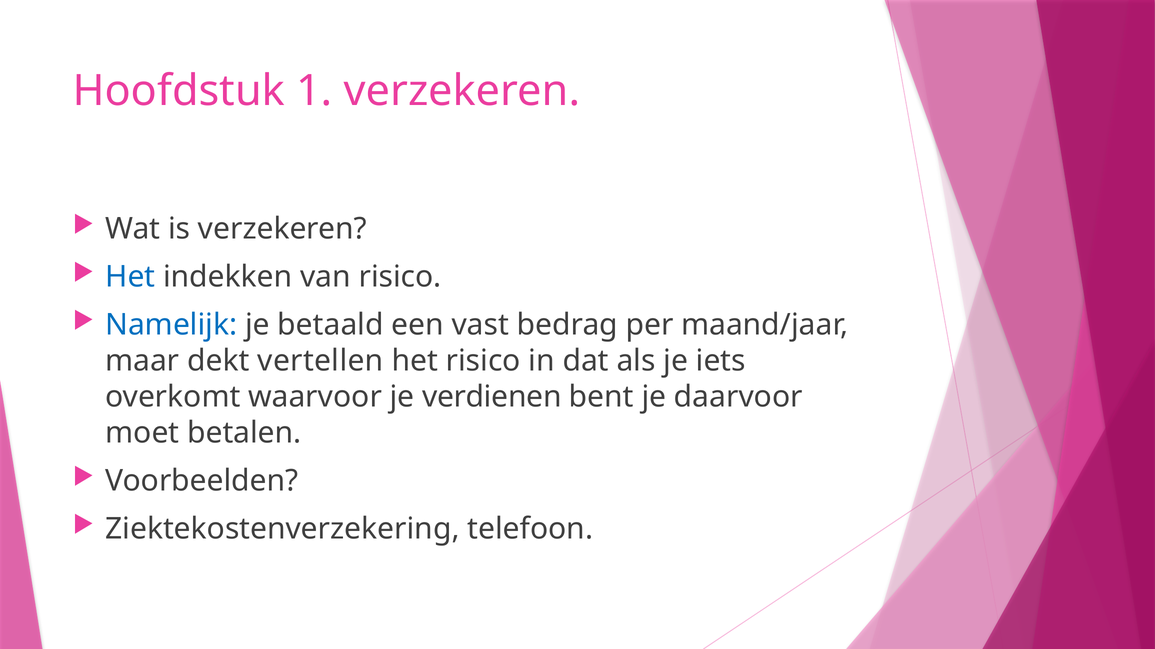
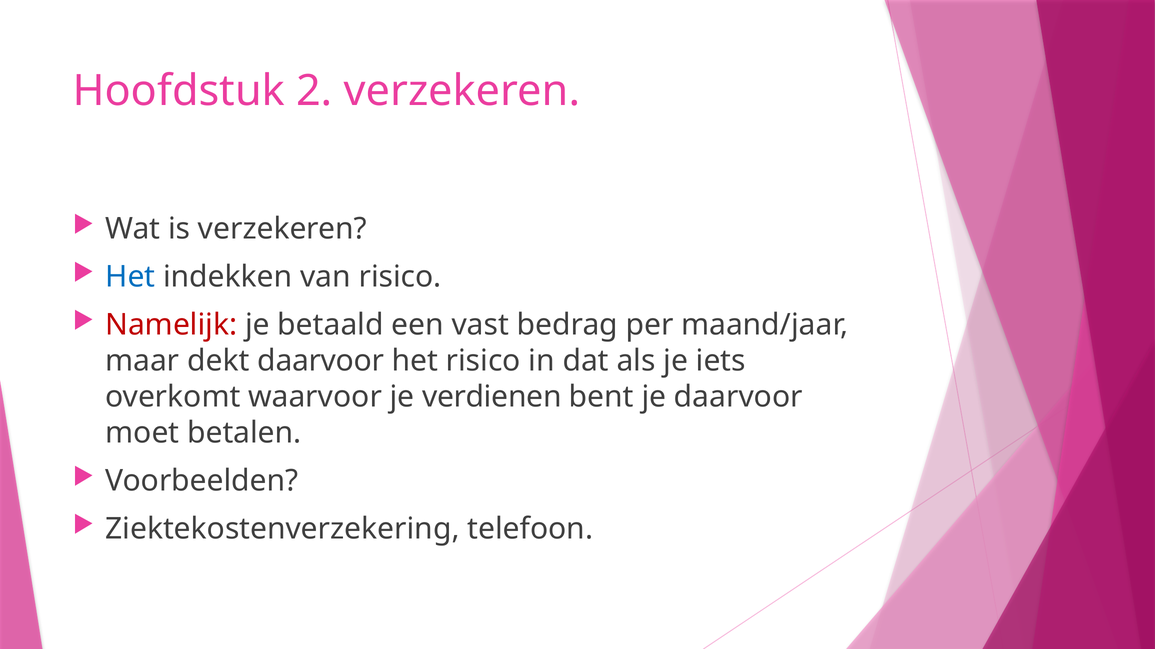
1: 1 -> 2 (314, 91)
Namelijk colour: blue -> red (171, 325)
dekt vertellen: vertellen -> daarvoor (321, 361)
